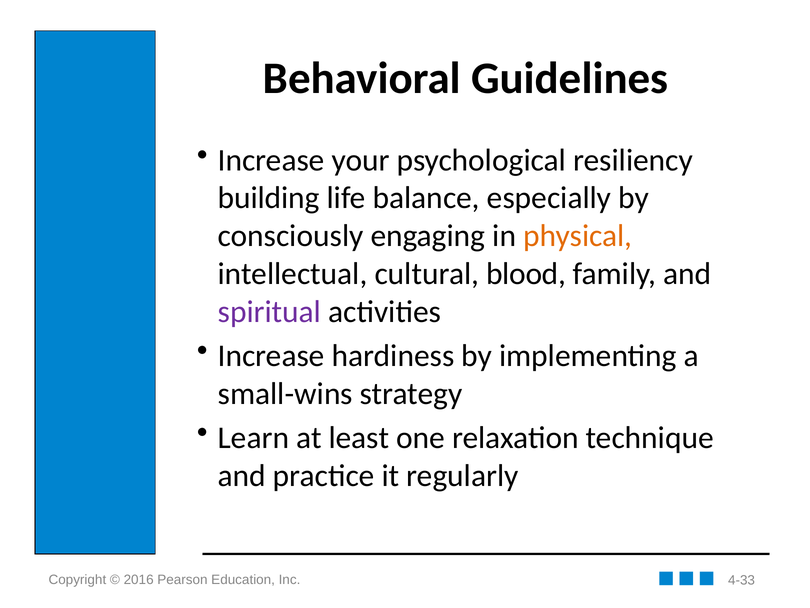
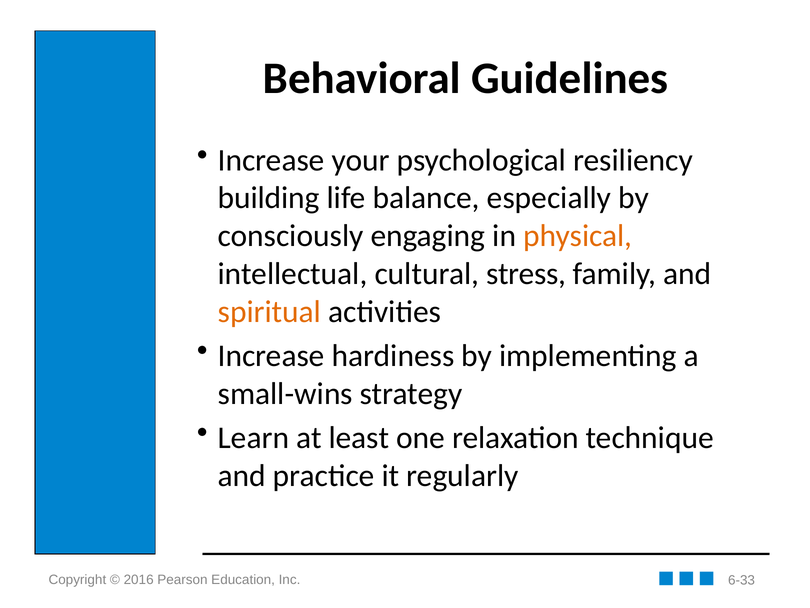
blood: blood -> stress (526, 274)
spiritual colour: purple -> orange (269, 311)
4-33: 4-33 -> 6-33 (742, 580)
